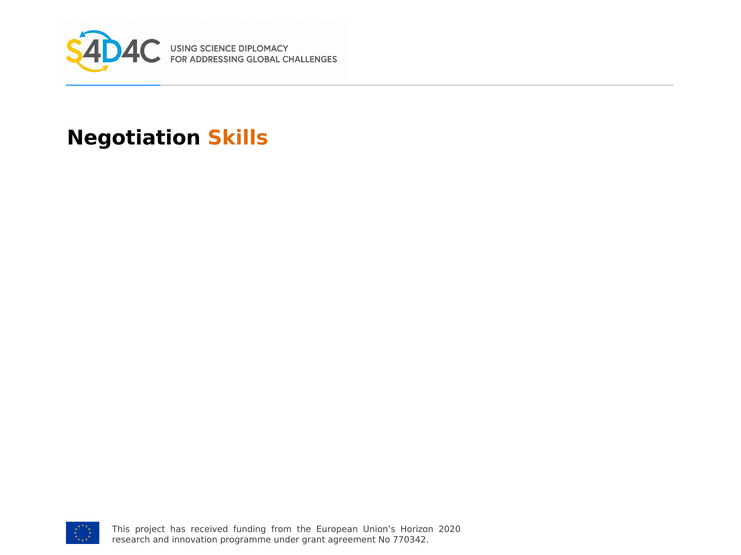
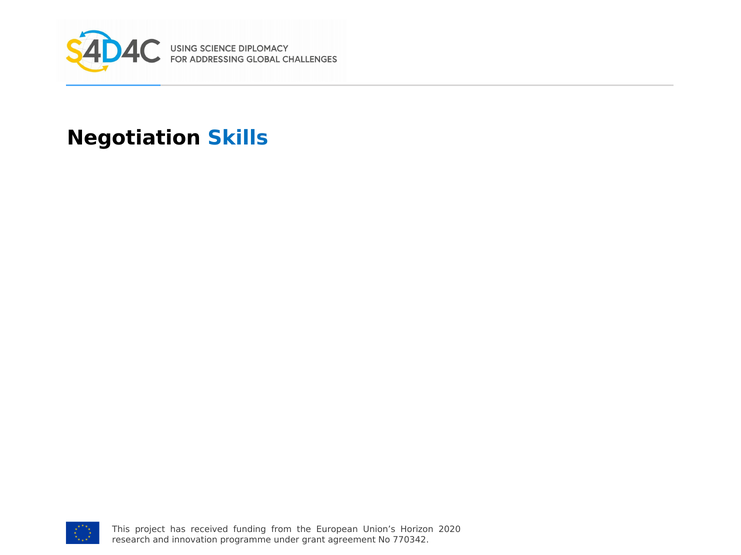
Skills colour: orange -> blue (238, 138)
